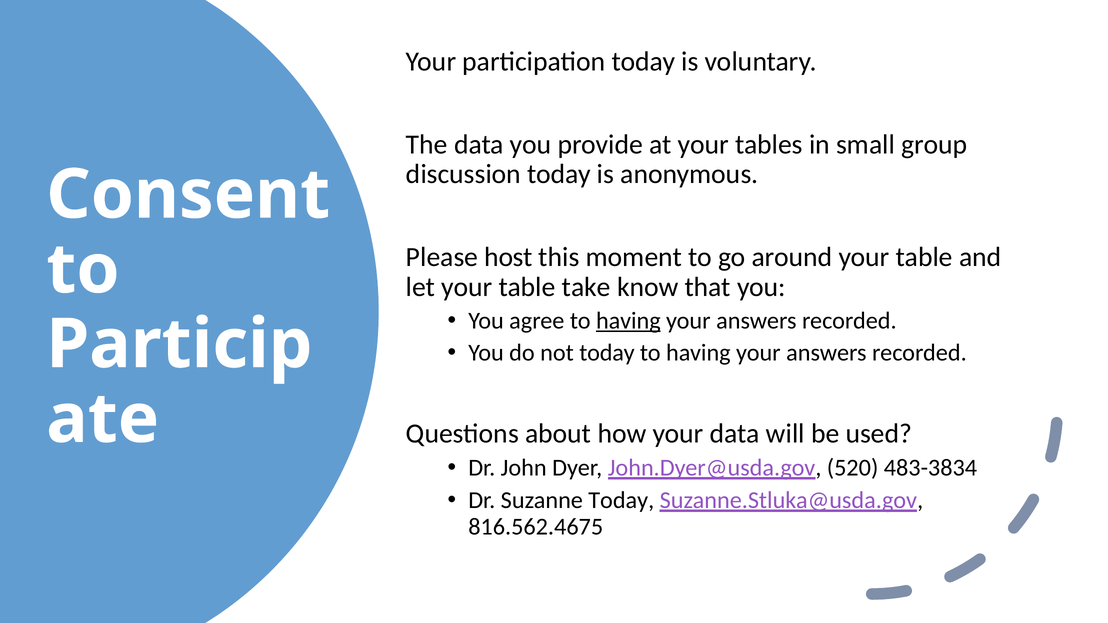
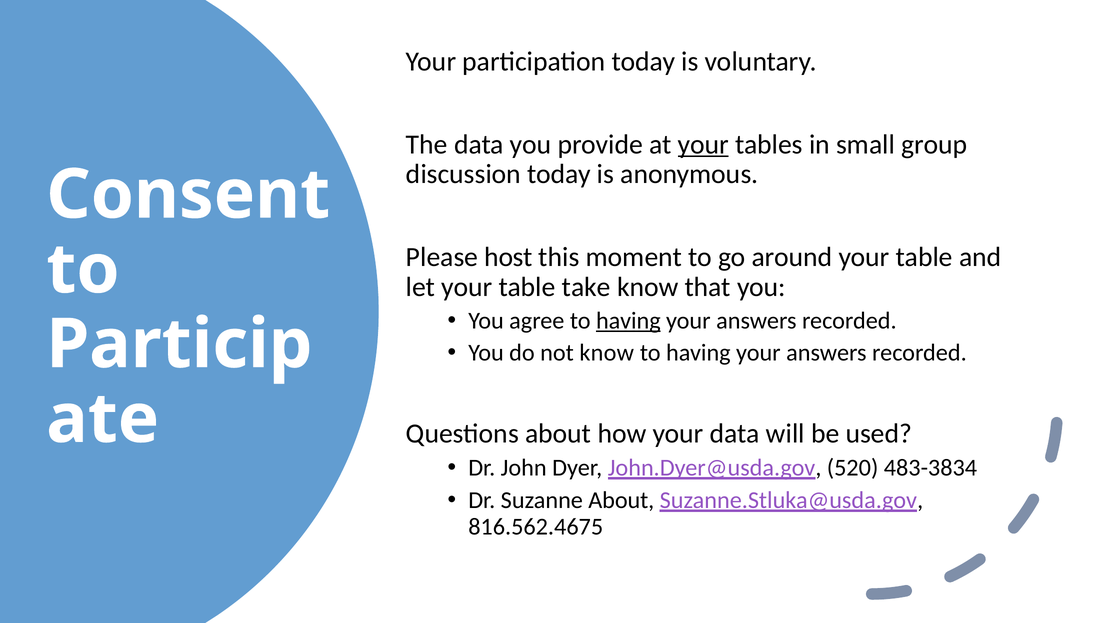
your underline: none -> present (703, 144)
not today: today -> know (607, 353)
Suzanne Today: Today -> About (621, 501)
